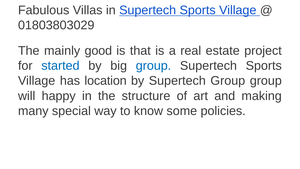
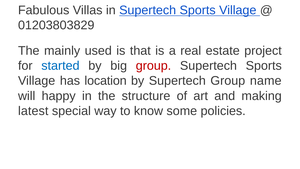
01803803029: 01803803029 -> 01203803829 (56, 25)
good: good -> used (98, 51)
group colour: blue -> red (153, 66)
Group group: group -> name (266, 81)
many: many -> latest (33, 111)
